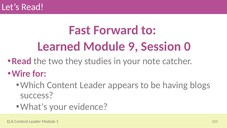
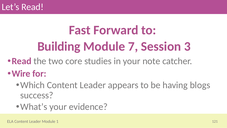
Learned: Learned -> Building (59, 46)
9: 9 -> 7 (133, 46)
0: 0 -> 3 (187, 46)
they: they -> core (74, 61)
